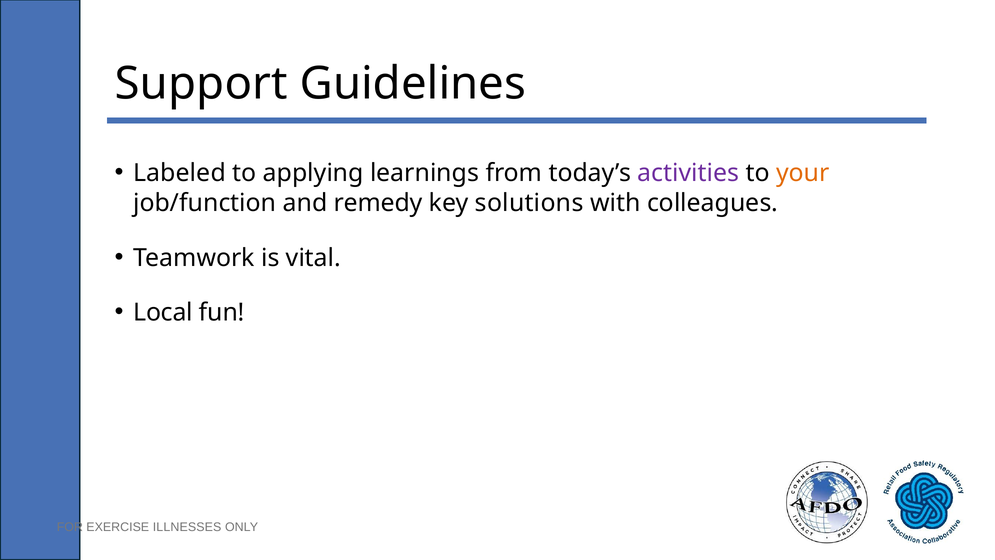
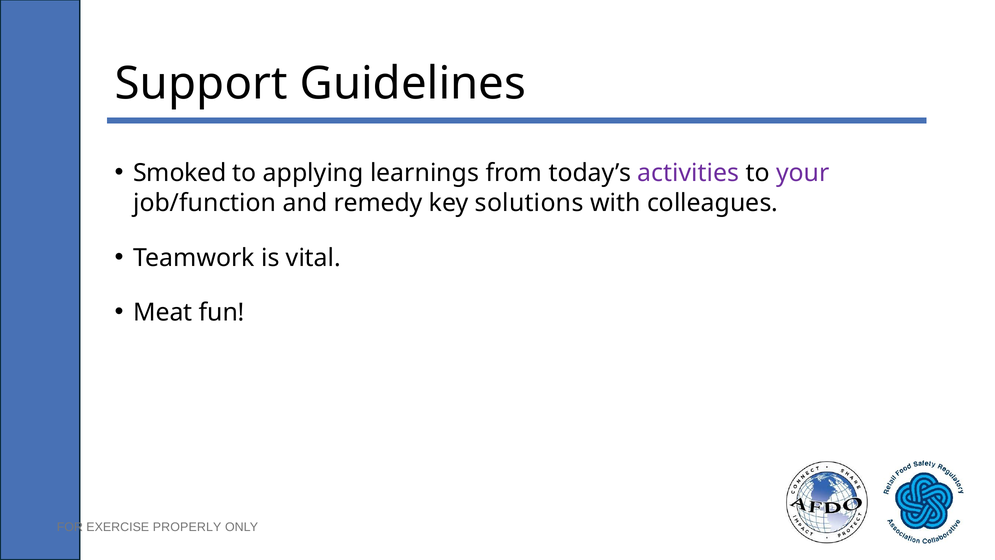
Labeled: Labeled -> Smoked (180, 173)
your colour: orange -> purple (803, 173)
Local: Local -> Meat (163, 312)
ILLNESSES: ILLNESSES -> PROPERLY (187, 527)
